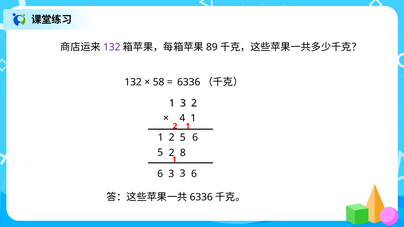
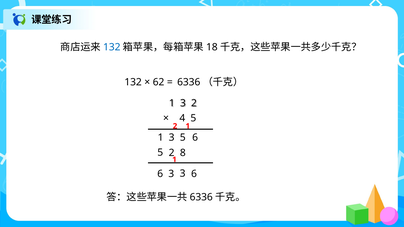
132 colour: purple -> blue (112, 47)
89: 89 -> 18 (212, 47)
58: 58 -> 62 (159, 82)
4 1: 1 -> 5 (193, 118)
2: 2 -> 3 (172, 138)
